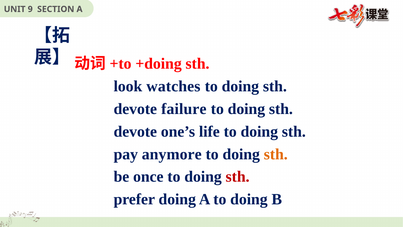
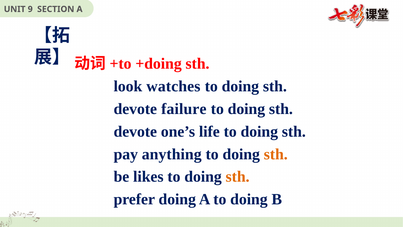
anymore: anymore -> anything (172, 154)
once: once -> likes (148, 177)
sth colour: red -> orange (238, 177)
